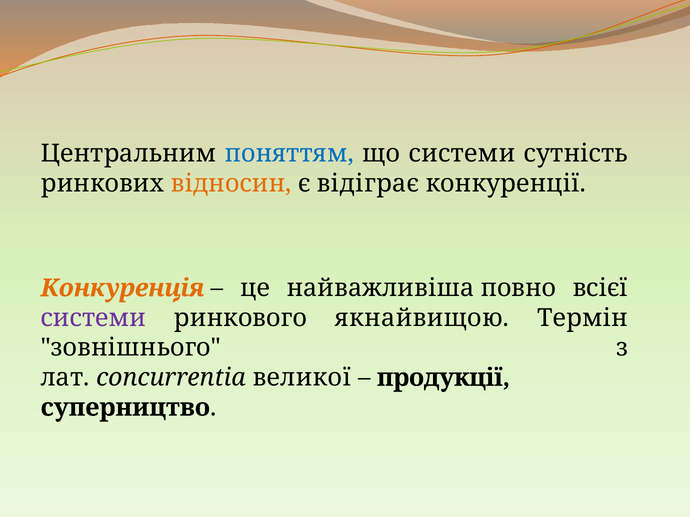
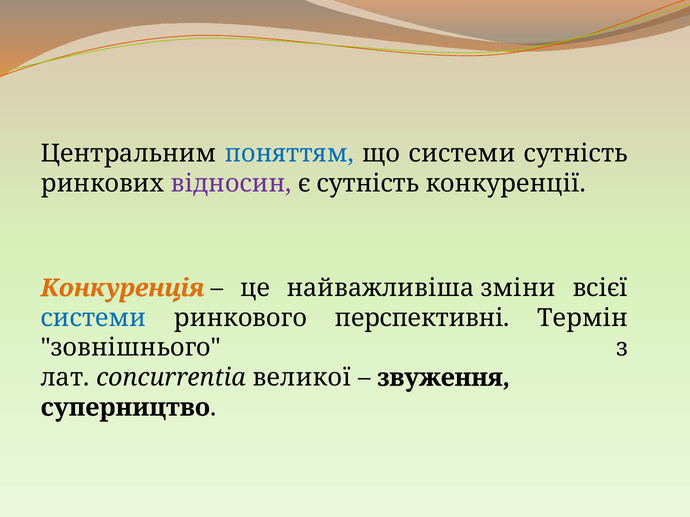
відносин colour: orange -> purple (231, 184)
є відіграє: відіграє -> сутність (368, 184)
повно: повно -> зміни (518, 288)
системи colour: purple -> blue (93, 318)
якнайвищою: якнайвищою -> перспективні (422, 318)
продукції: продукції -> звуження (443, 378)
